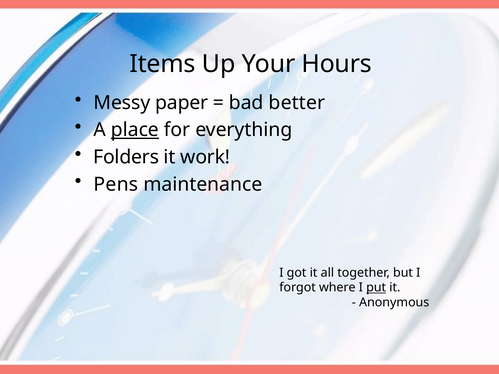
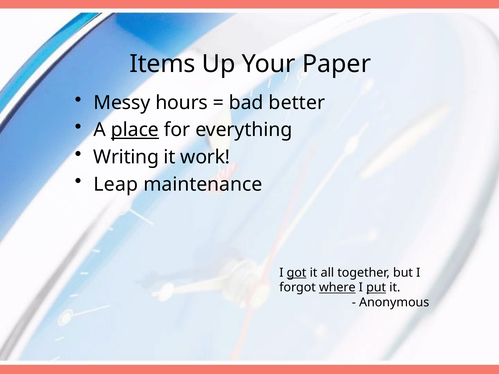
Hours: Hours -> Paper (337, 64)
paper: paper -> hours (182, 103)
Folders: Folders -> Writing (126, 157)
Pens: Pens -> Leap (116, 184)
got underline: none -> present (297, 273)
where underline: none -> present (337, 288)
